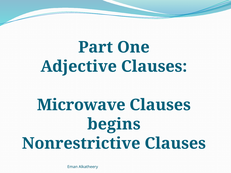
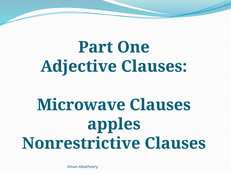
begins: begins -> apples (114, 124)
